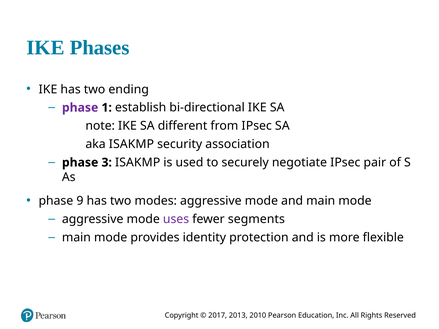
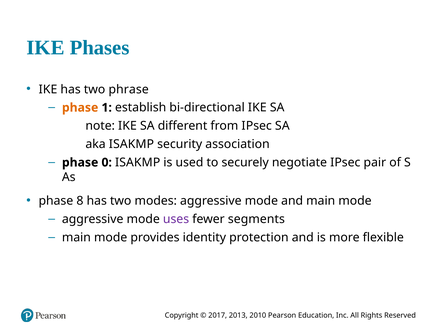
ending: ending -> phrase (129, 89)
phase colour: purple -> orange (80, 108)
3: 3 -> 0 (107, 163)
9: 9 -> 8 (80, 201)
